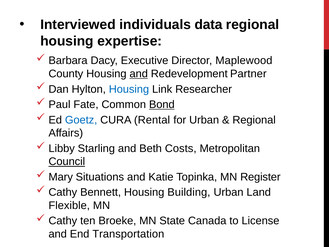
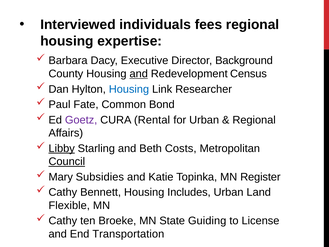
data: data -> fees (208, 25)
Maplewood: Maplewood -> Background (244, 61)
Partner: Partner -> Census (248, 74)
Bond underline: present -> none (162, 104)
Goetz colour: blue -> purple (81, 120)
Libby underline: none -> present (62, 148)
Situations: Situations -> Subsidies (100, 177)
Building: Building -> Includes (189, 192)
Canada: Canada -> Guiding (207, 221)
